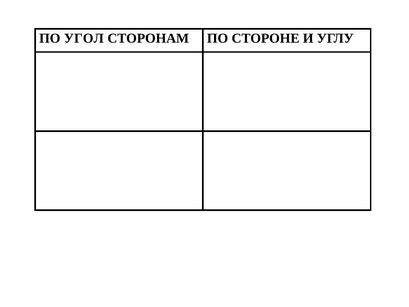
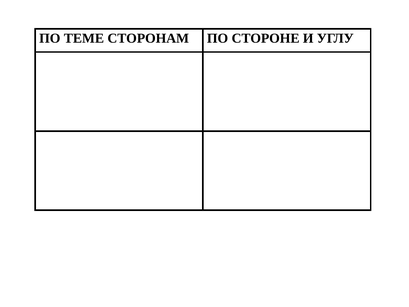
УГОЛ: УГОЛ -> ТЕМЕ (84, 38)
